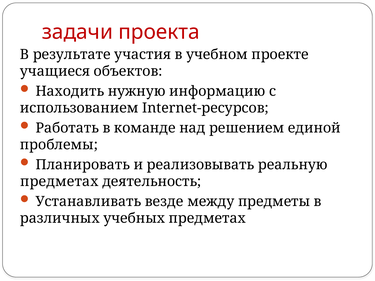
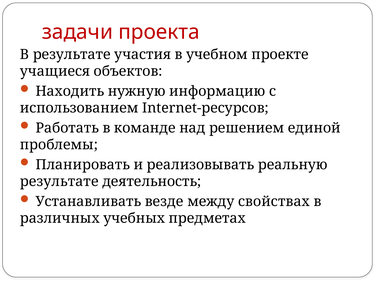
предметах: предметах -> результате (59, 182)
предметы: предметы -> свойствах (274, 202)
